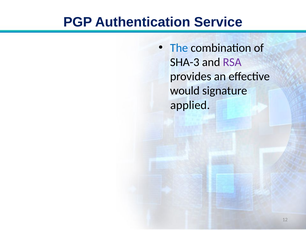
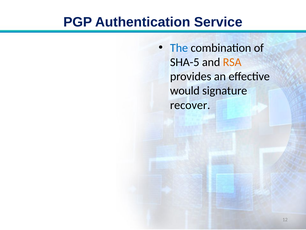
SHA-3: SHA-3 -> SHA-5 (185, 62)
RSA colour: purple -> orange (232, 62)
applied: applied -> recover (190, 105)
